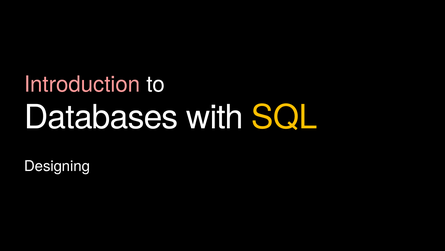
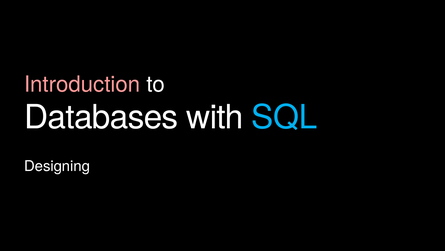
SQL colour: yellow -> light blue (284, 117)
